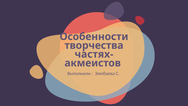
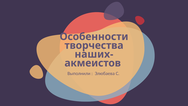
частях-: частях- -> наших- (94, 54)
